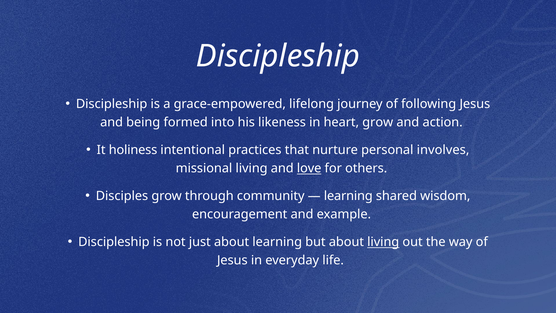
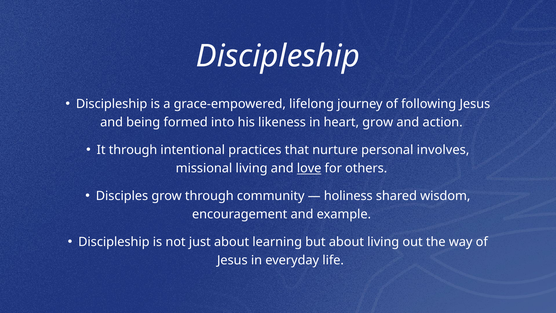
It holiness: holiness -> through (133, 150)
learning: learning -> holiness (348, 196)
living underline: present -> none (383, 242)
